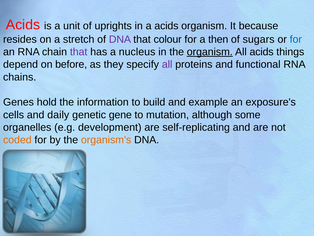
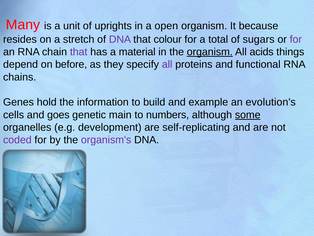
Acids: Acids -> Many (23, 25)
a acids: acids -> open (166, 26)
then: then -> total (218, 39)
for colour: blue -> purple (296, 39)
nucleus: nucleus -> material (137, 52)
exposure's: exposure's -> evolution's (271, 102)
daily: daily -> goes (58, 115)
gene: gene -> main (120, 115)
mutation: mutation -> numbers (168, 115)
some underline: none -> present (248, 115)
coded colour: orange -> purple (17, 140)
organism's colour: orange -> purple (106, 140)
